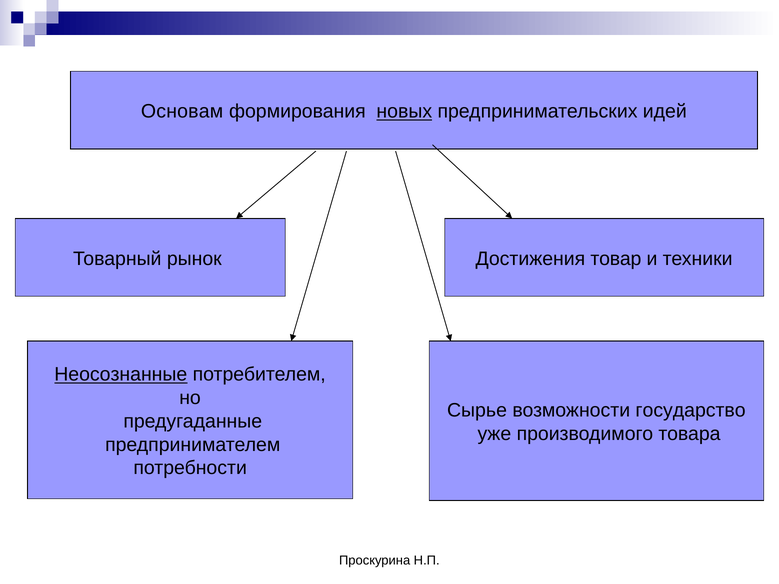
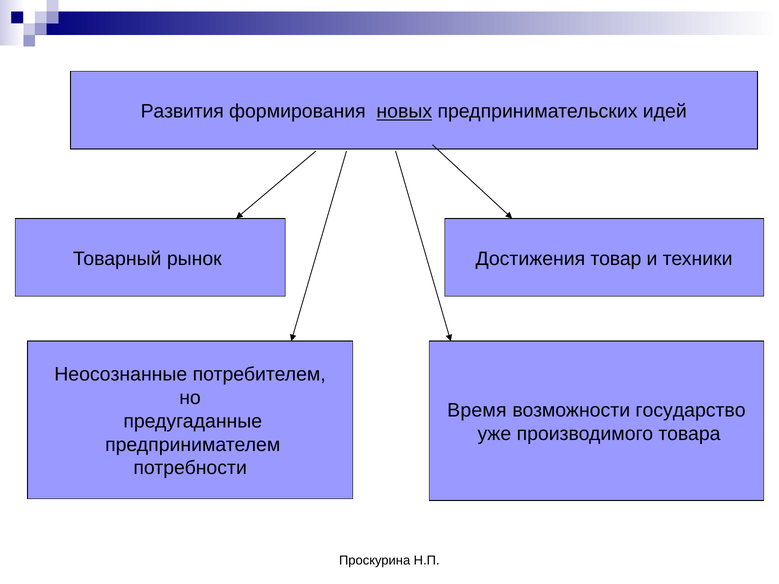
Основам: Основам -> Развития (182, 112)
Неосознанные underline: present -> none (121, 375)
Сырье: Сырье -> Время (477, 411)
